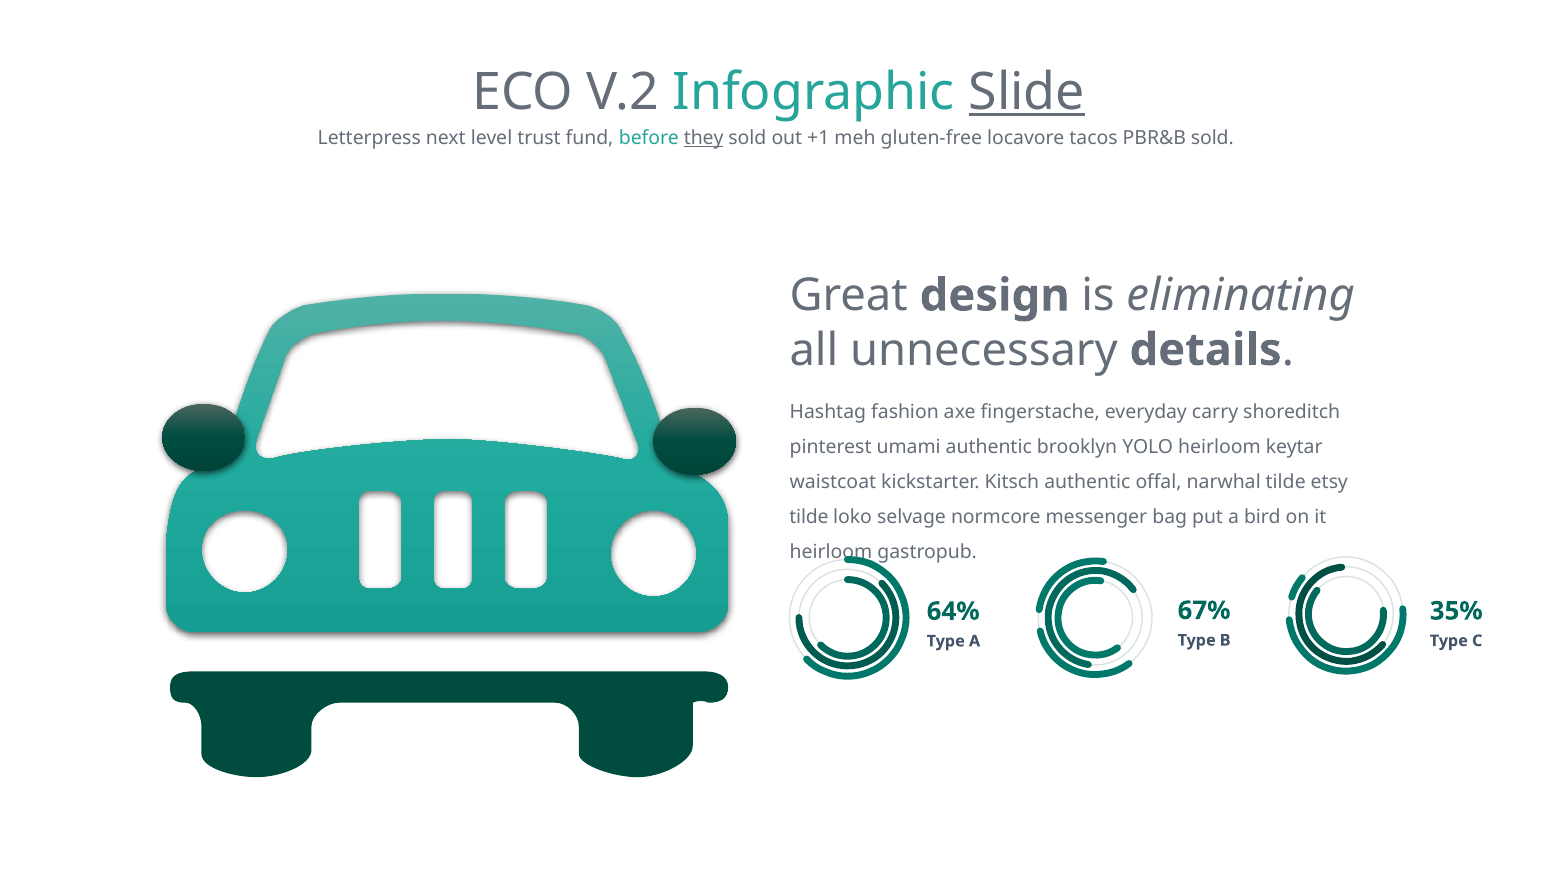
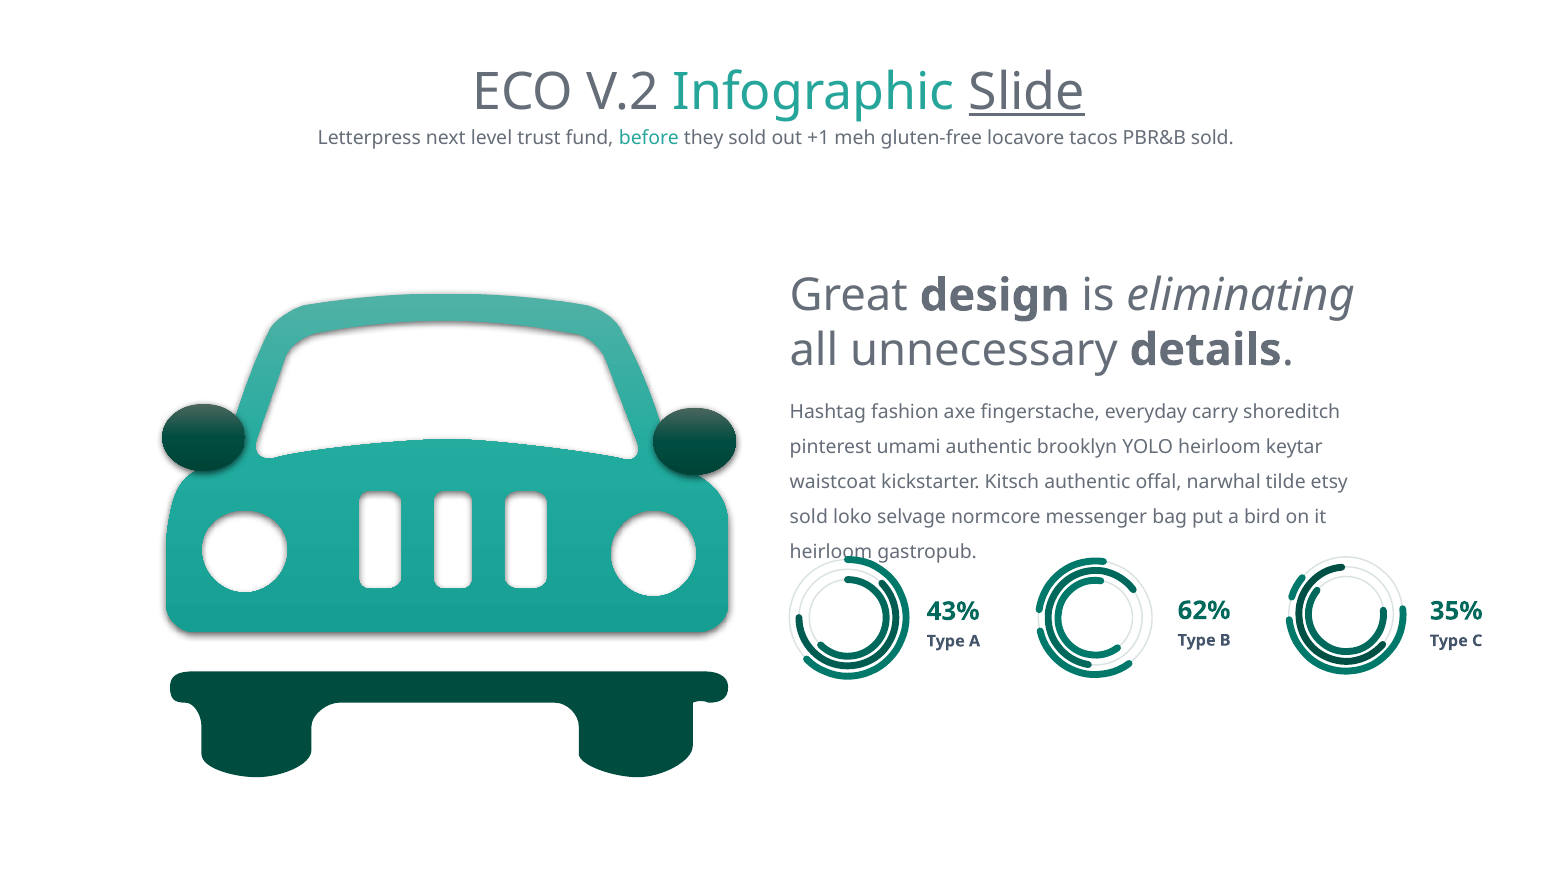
they underline: present -> none (704, 139)
tilde: tilde -> sold (809, 517)
67%: 67% -> 62% (1204, 611)
64%: 64% -> 43% (953, 612)
